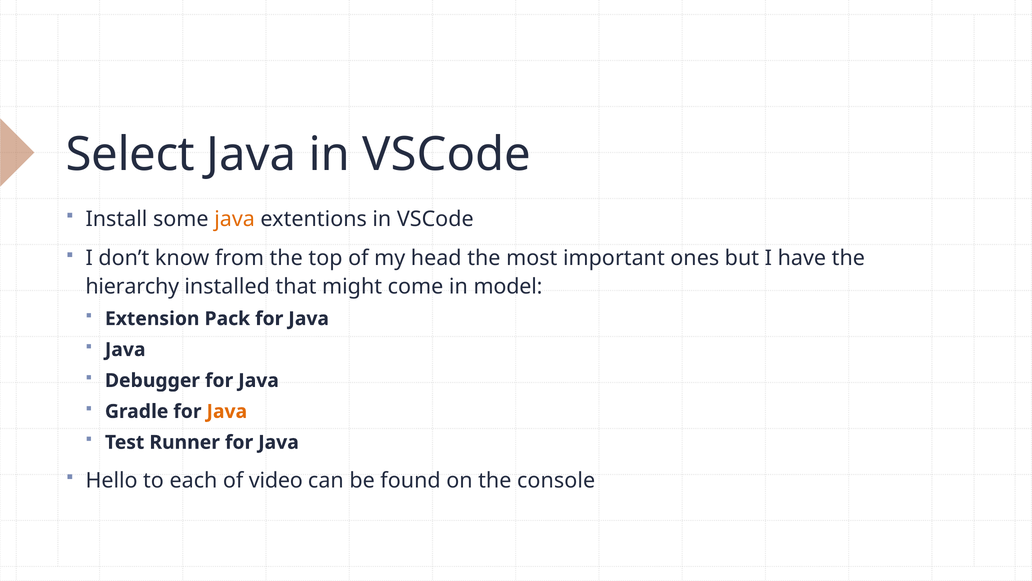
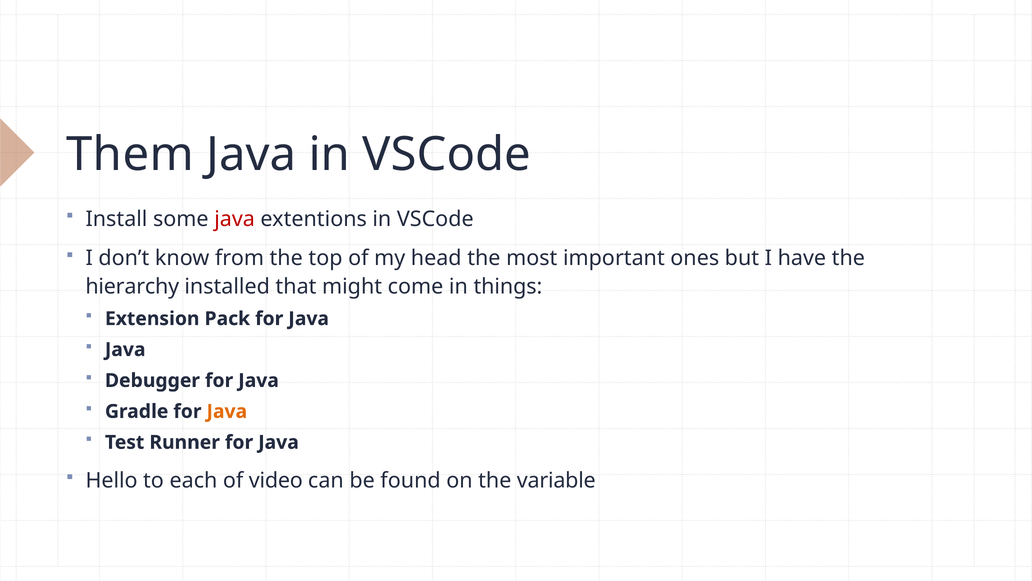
Select: Select -> Them (130, 155)
java colour: orange -> red (235, 219)
model: model -> things (508, 286)
console: console -> variable (556, 480)
